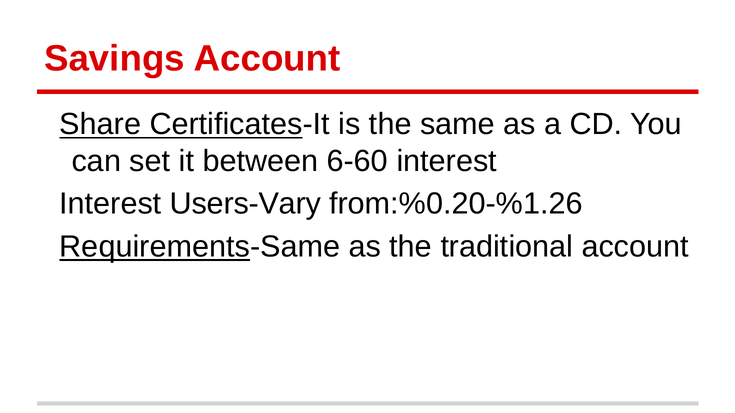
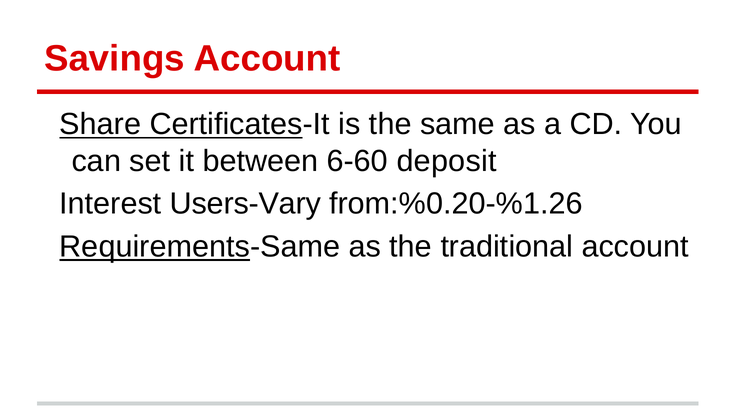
6-60 interest: interest -> deposit (447, 161)
